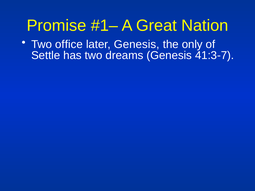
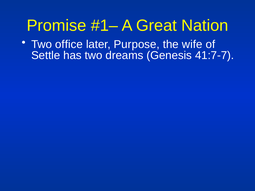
later Genesis: Genesis -> Purpose (137, 44)
only: only -> wife (192, 44)
41:3-7: 41:3-7 -> 41:7-7 (215, 55)
